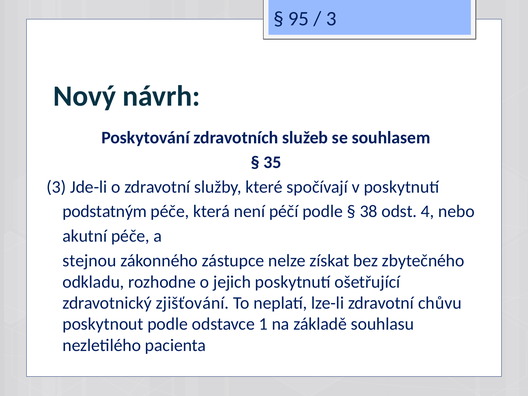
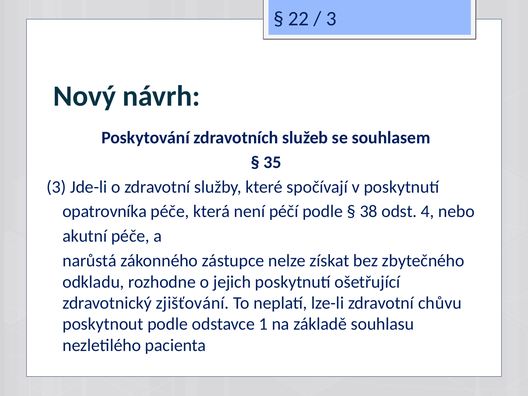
95: 95 -> 22 (299, 19)
podstatným: podstatným -> opatrovníka (105, 212)
stejnou: stejnou -> narůstá (89, 261)
